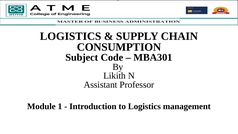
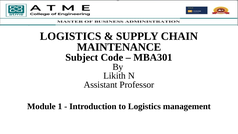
CONSUMPTION: CONSUMPTION -> MAINTENANCE (119, 47)
